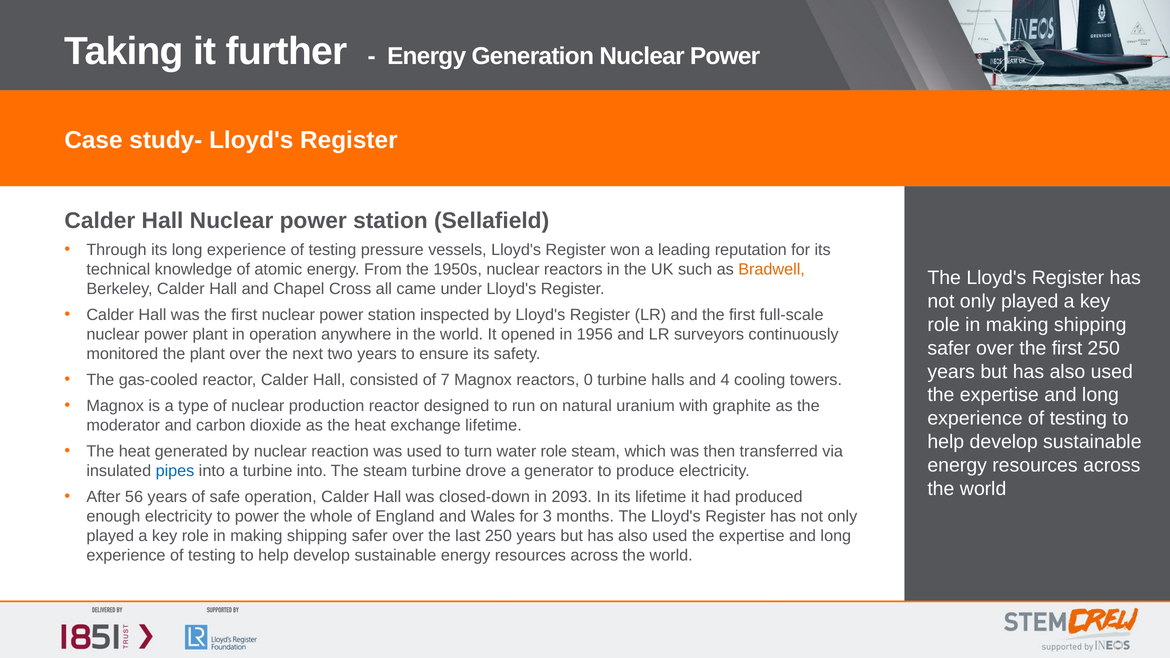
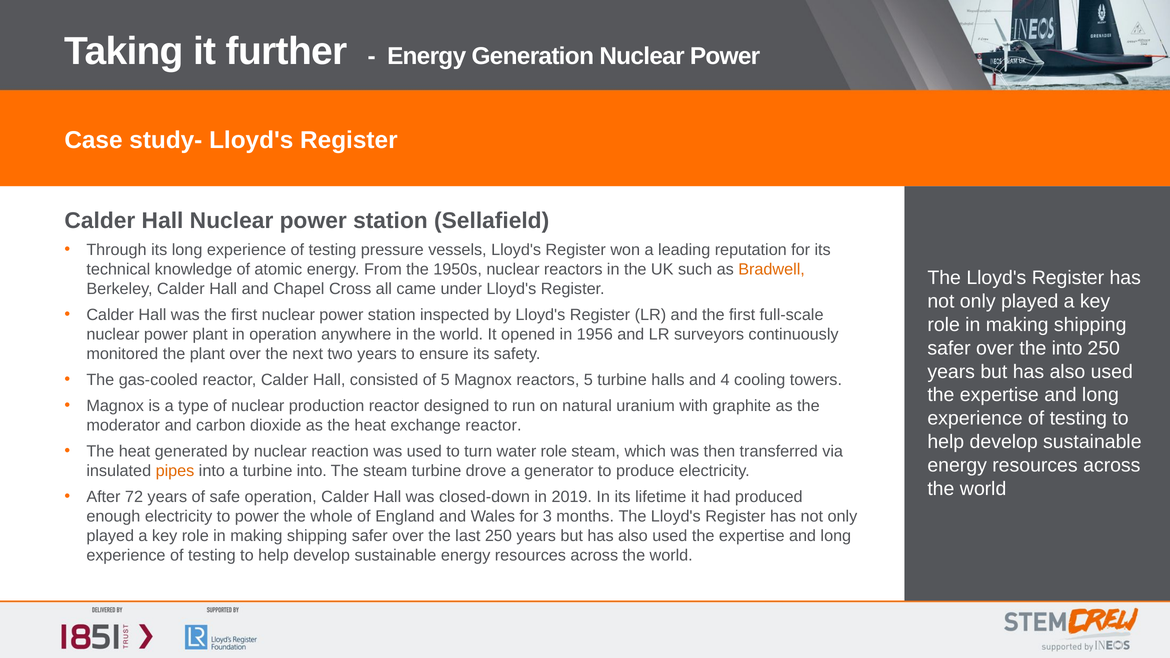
over the first: first -> into (1067, 348)
of 7: 7 -> 5 (445, 380)
reactors 0: 0 -> 5 (588, 380)
exchange lifetime: lifetime -> reactor (493, 425)
pipes colour: blue -> orange (175, 471)
56: 56 -> 72 (134, 497)
2093: 2093 -> 2019 (572, 497)
